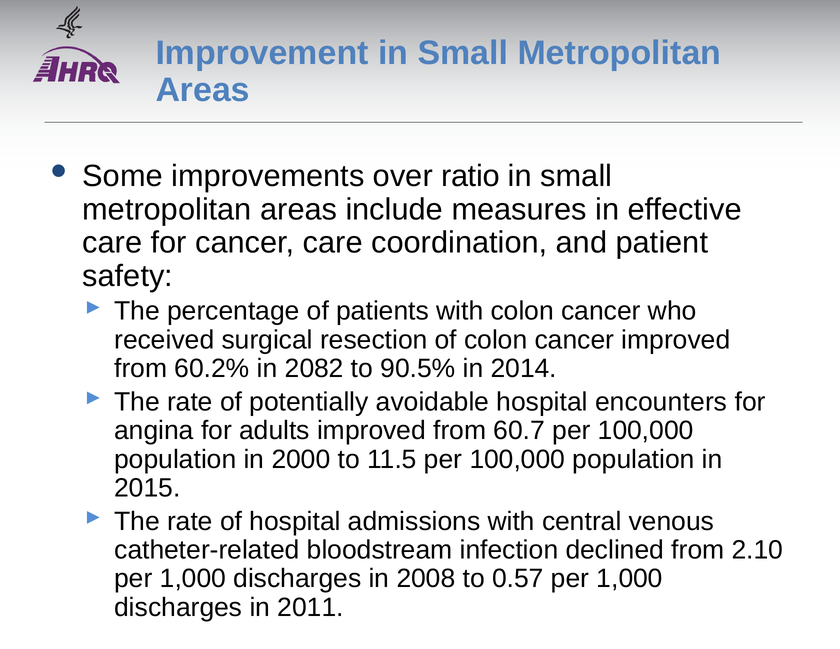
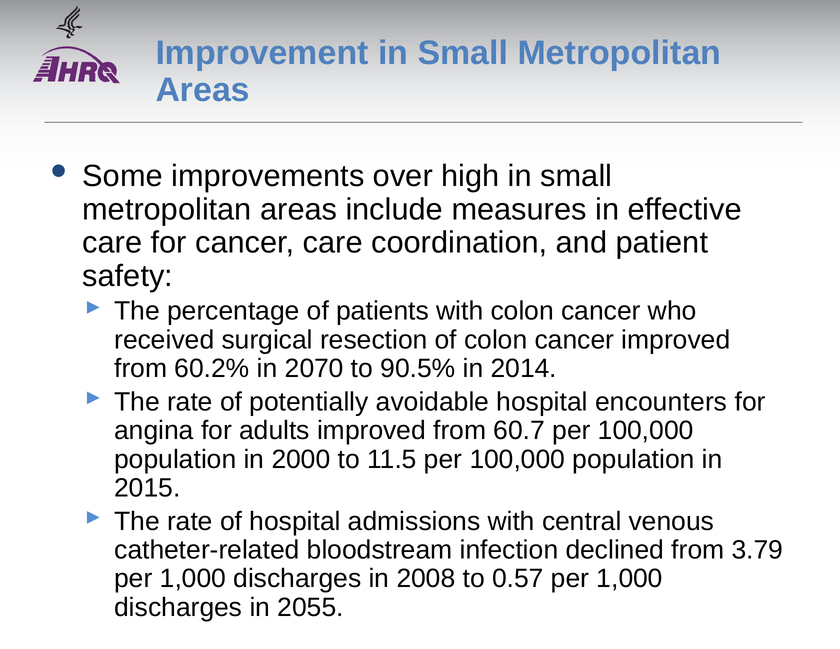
ratio: ratio -> high (470, 176)
2082: 2082 -> 2070 (314, 369)
2.10: 2.10 -> 3.79 (757, 550)
2011: 2011 -> 2055 (311, 607)
